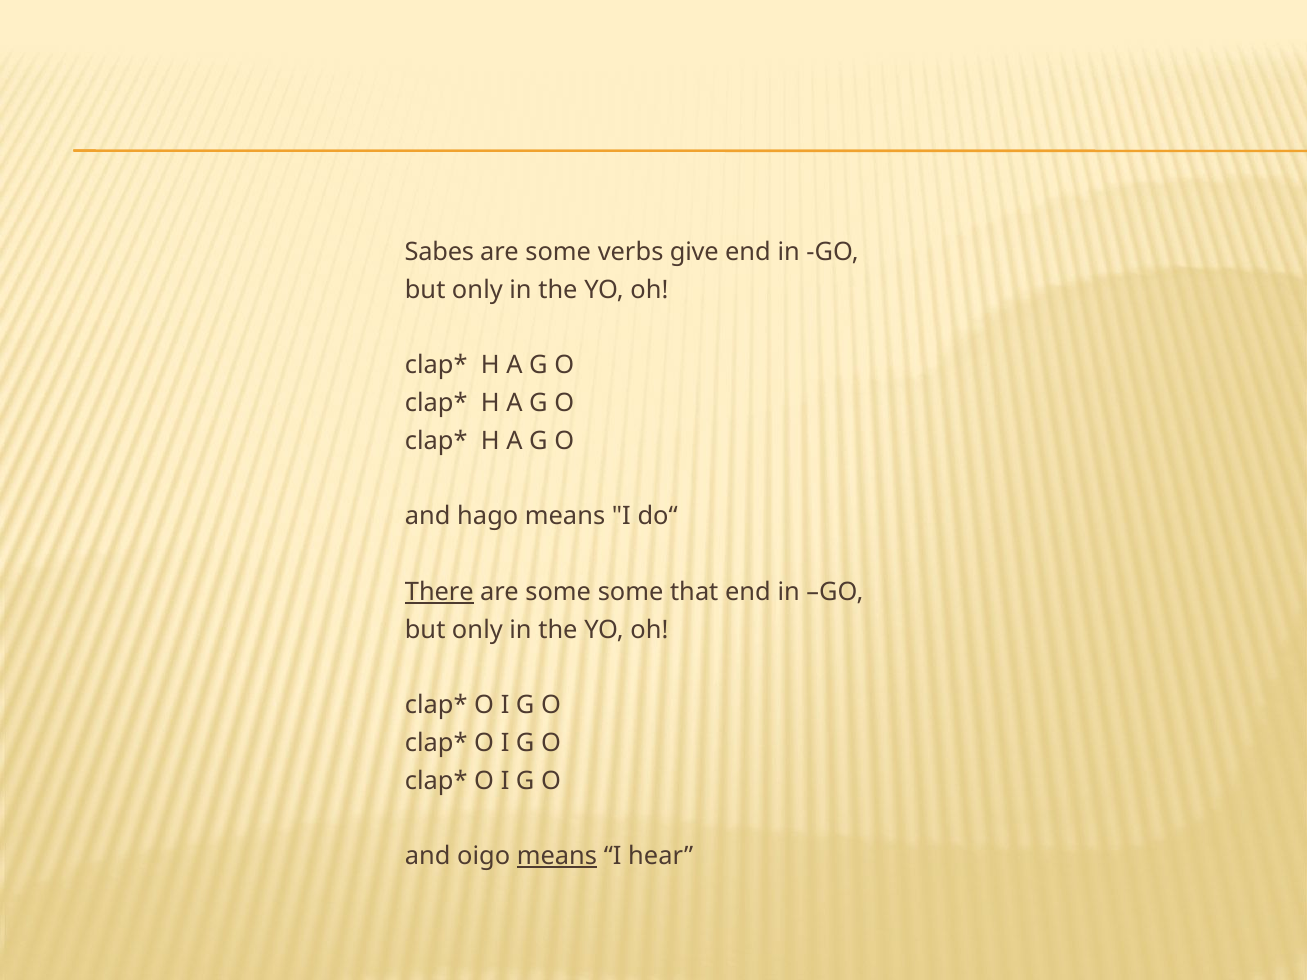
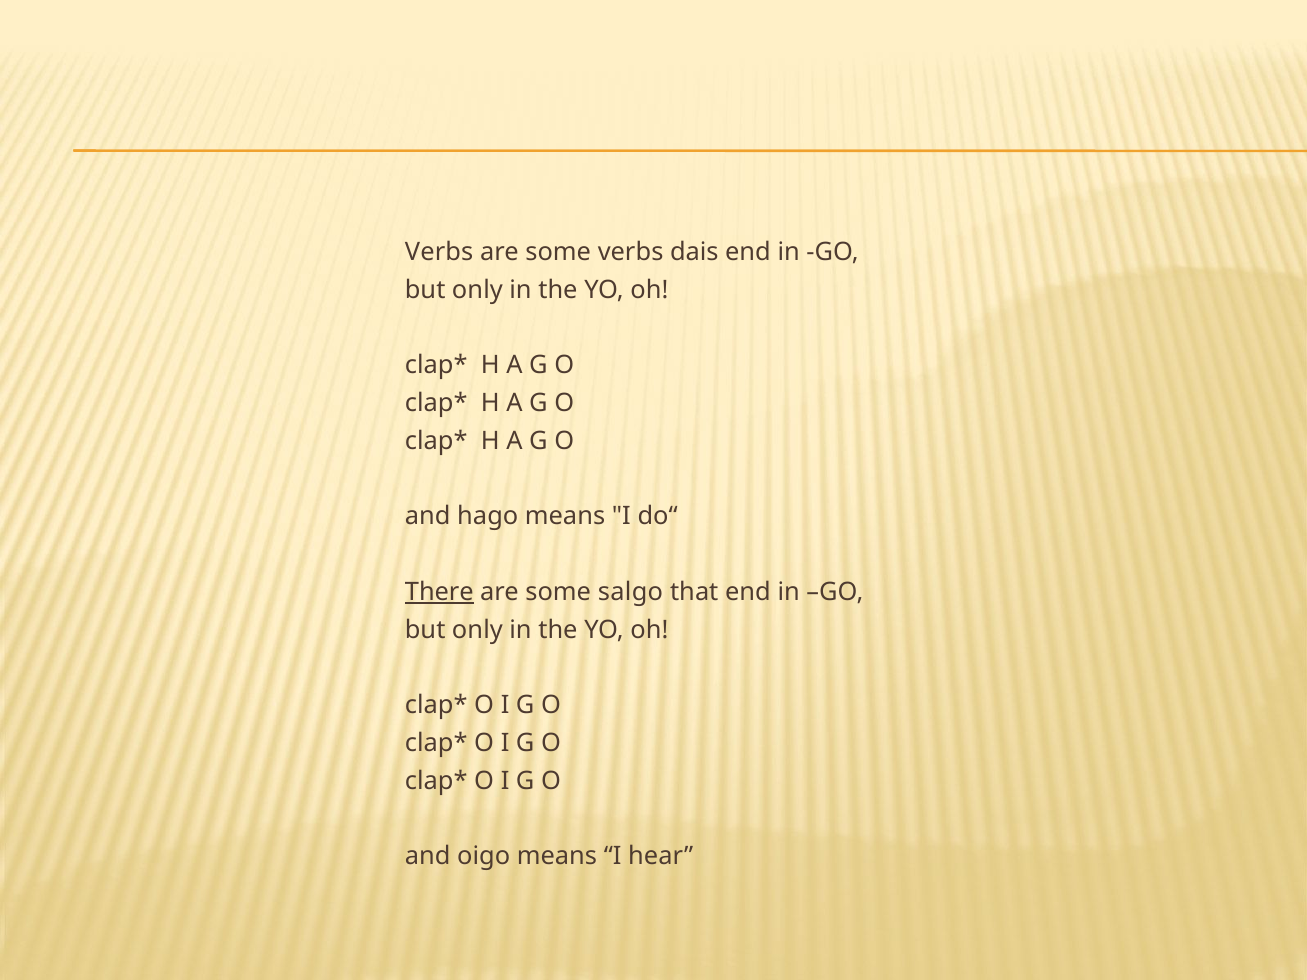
Sabes: Sabes -> Verbs (439, 252)
give: give -> dais (694, 252)
some some: some -> salgo (631, 592)
means underline: present -> none (557, 856)
